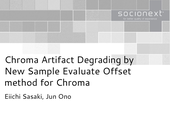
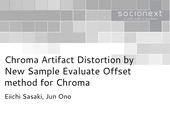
Degrading: Degrading -> Distortion (99, 60)
